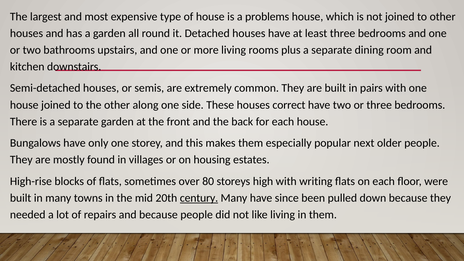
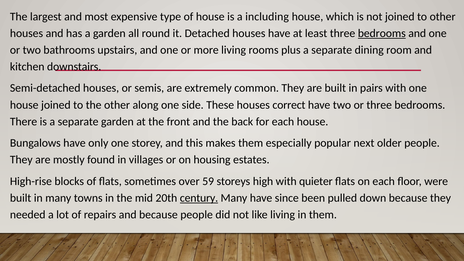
problems: problems -> including (267, 17)
bedrooms underline: none -> present (382, 33)
80: 80 -> 59 (208, 181)
writing: writing -> quieter (316, 181)
